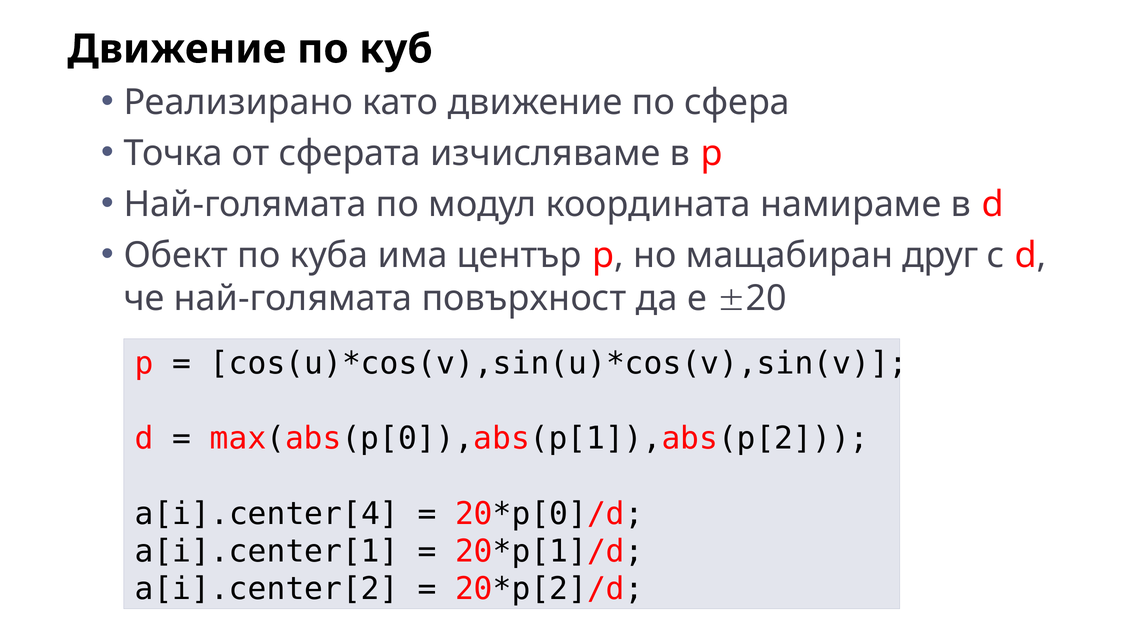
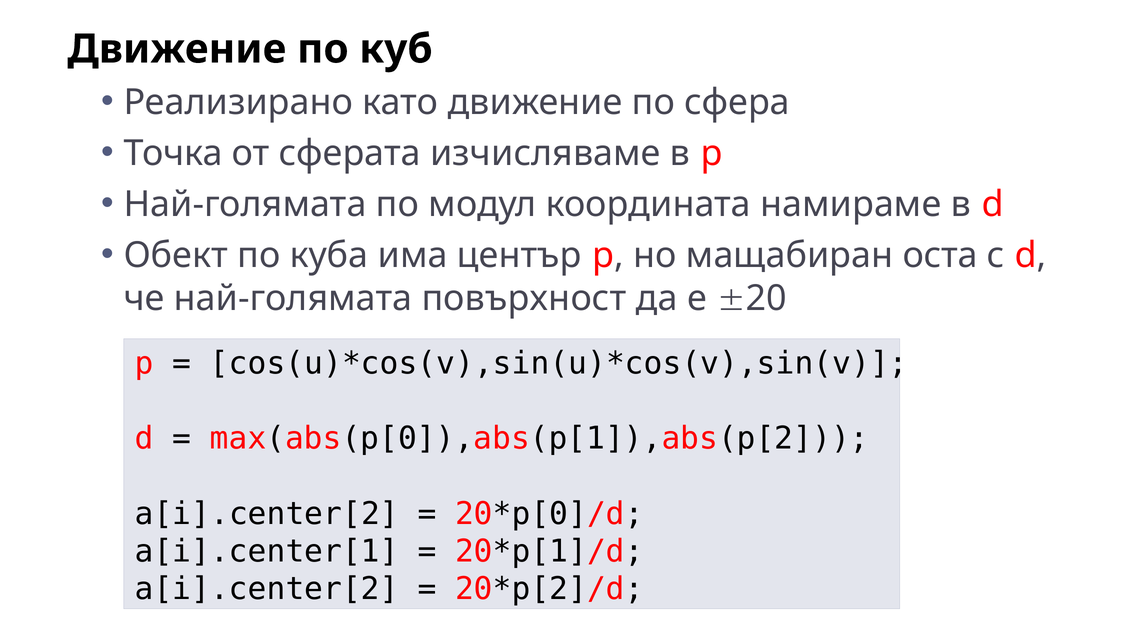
друг: друг -> оста (940, 255)
a[i].center[4: a[i].center[4 -> a[i].center[2 (267, 514)
